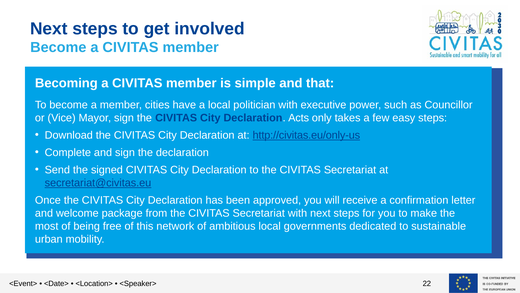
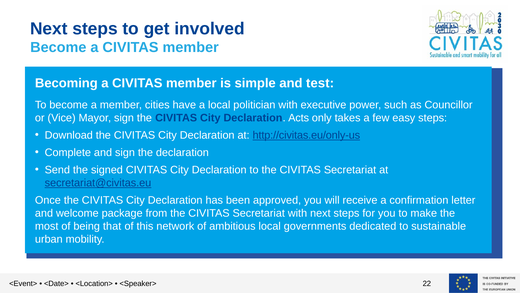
that: that -> test (320, 83)
free: free -> that (112, 226)
